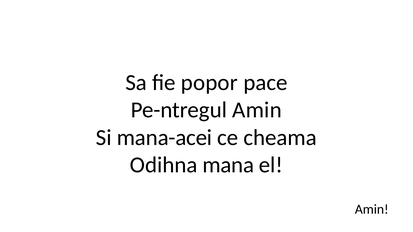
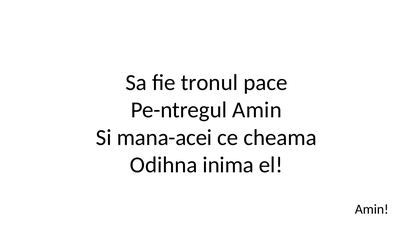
popor: popor -> tronul (209, 83)
mana: mana -> inima (228, 165)
